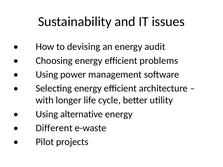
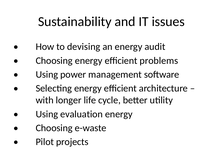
alternative: alternative -> evaluation (82, 114)
Different: Different -> Choosing (54, 128)
